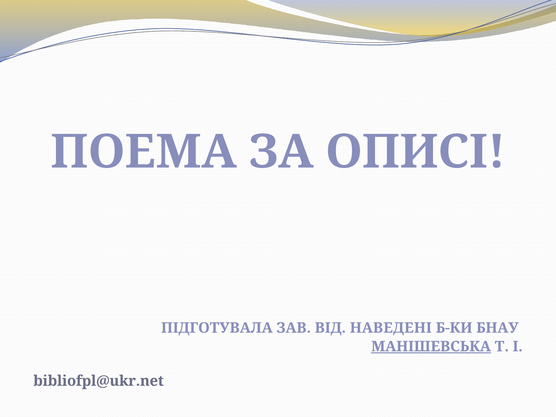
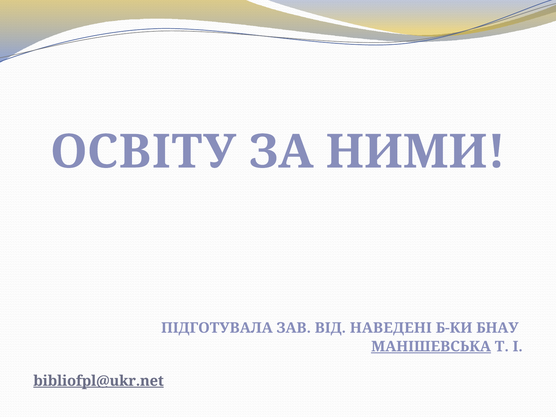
ПОЕМА: ПОЕМА -> ОСВІТУ (143, 152)
ОПИСІ: ОПИСІ -> НИМИ (416, 152)
bibliofpl@ukr.net underline: none -> present (99, 381)
